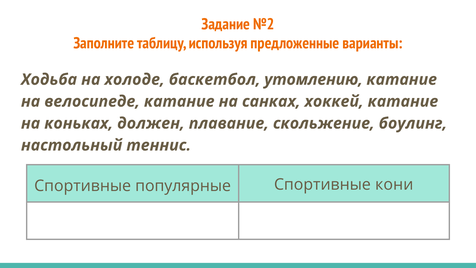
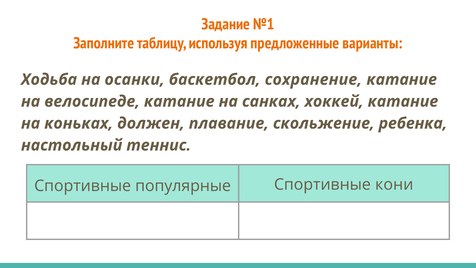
№2: №2 -> №1 (264, 24)
холоде: холоде -> осанки (135, 79)
утомлению: утомлению -> сохранение (313, 79)
боулинг: боулинг -> ребенка (413, 123)
